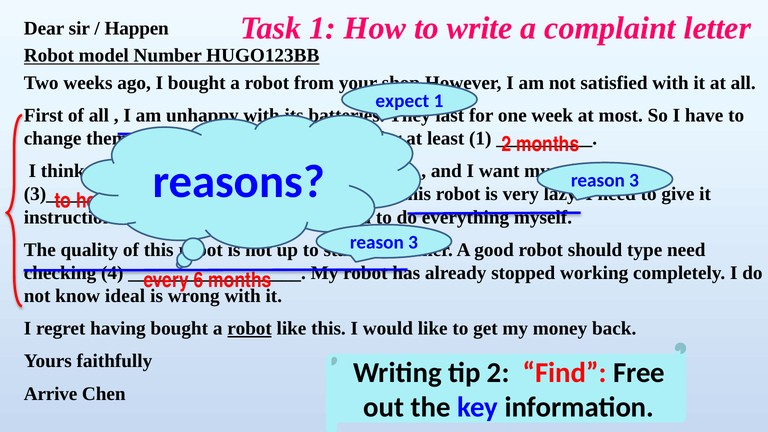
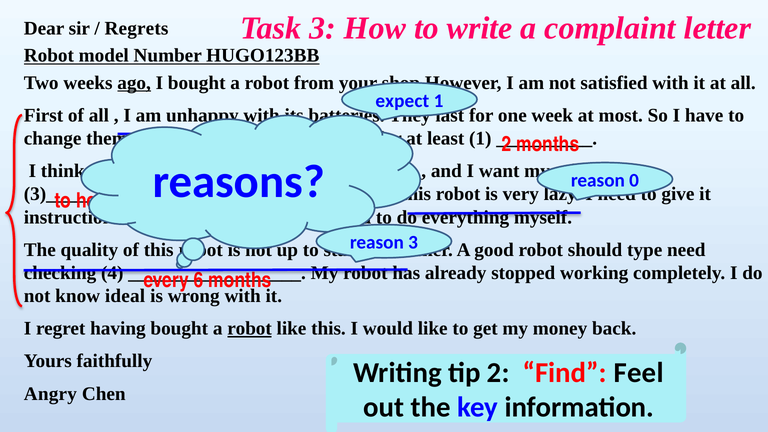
Task 1: 1 -> 3 (323, 28)
Happen: Happen -> Regrets (137, 28)
ago underline: none -> present (134, 83)
3: 3 -> 0 (634, 180)
Free: Free -> Feel (639, 373)
Arrive: Arrive -> Angry (50, 394)
